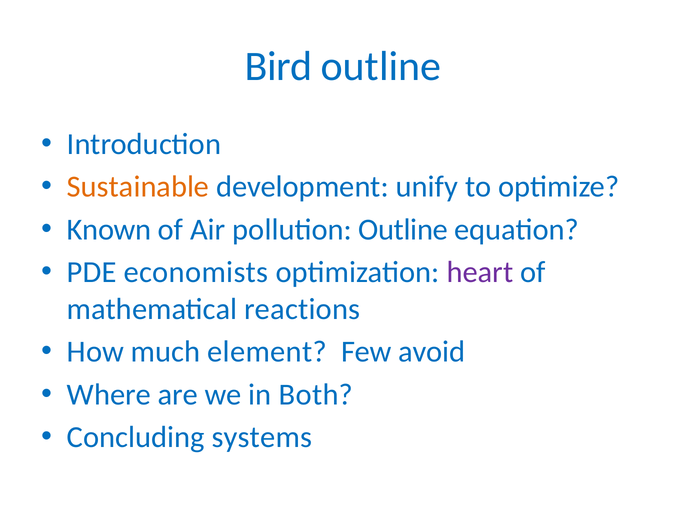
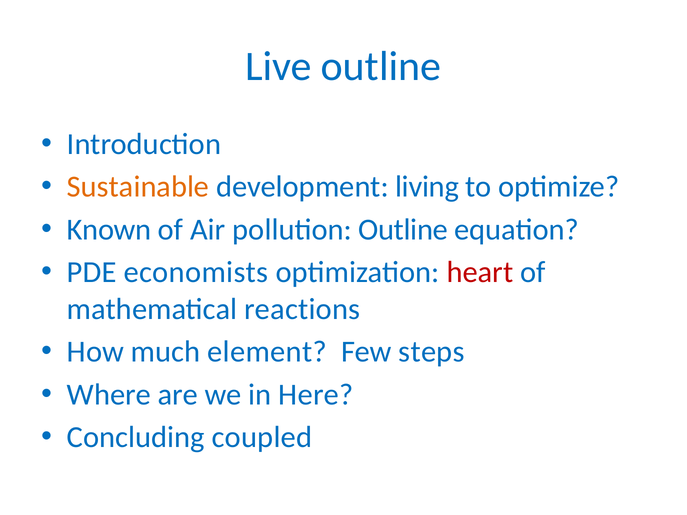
Bird: Bird -> Live (279, 67)
unify: unify -> living (427, 187)
heart colour: purple -> red (480, 273)
avoid: avoid -> steps (432, 352)
Both: Both -> Here (316, 395)
systems: systems -> coupled (262, 438)
